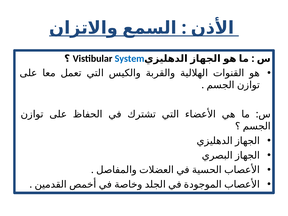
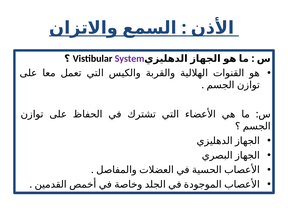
System colour: blue -> purple (130, 59)
